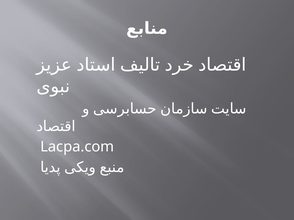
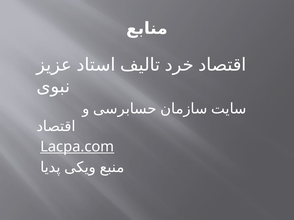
Lacpa.com underline: none -> present (77, 147)
